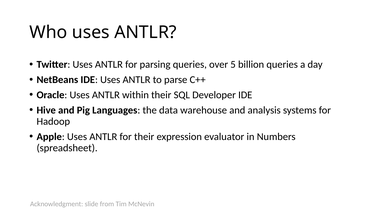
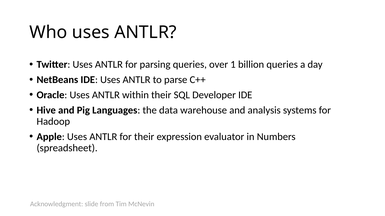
5: 5 -> 1 (233, 65)
